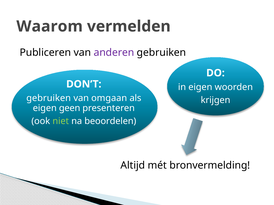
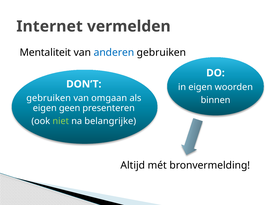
Waarom: Waarom -> Internet (50, 26)
Publiceren: Publiceren -> Mentaliteit (45, 53)
anderen colour: purple -> blue (114, 53)
krijgen: krijgen -> binnen (216, 100)
beoordelen: beoordelen -> belangrijke (110, 121)
